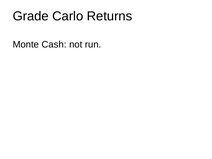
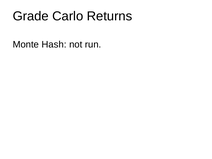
Cash: Cash -> Hash (54, 44)
